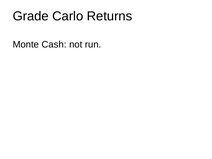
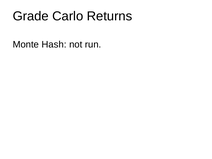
Cash: Cash -> Hash (54, 44)
